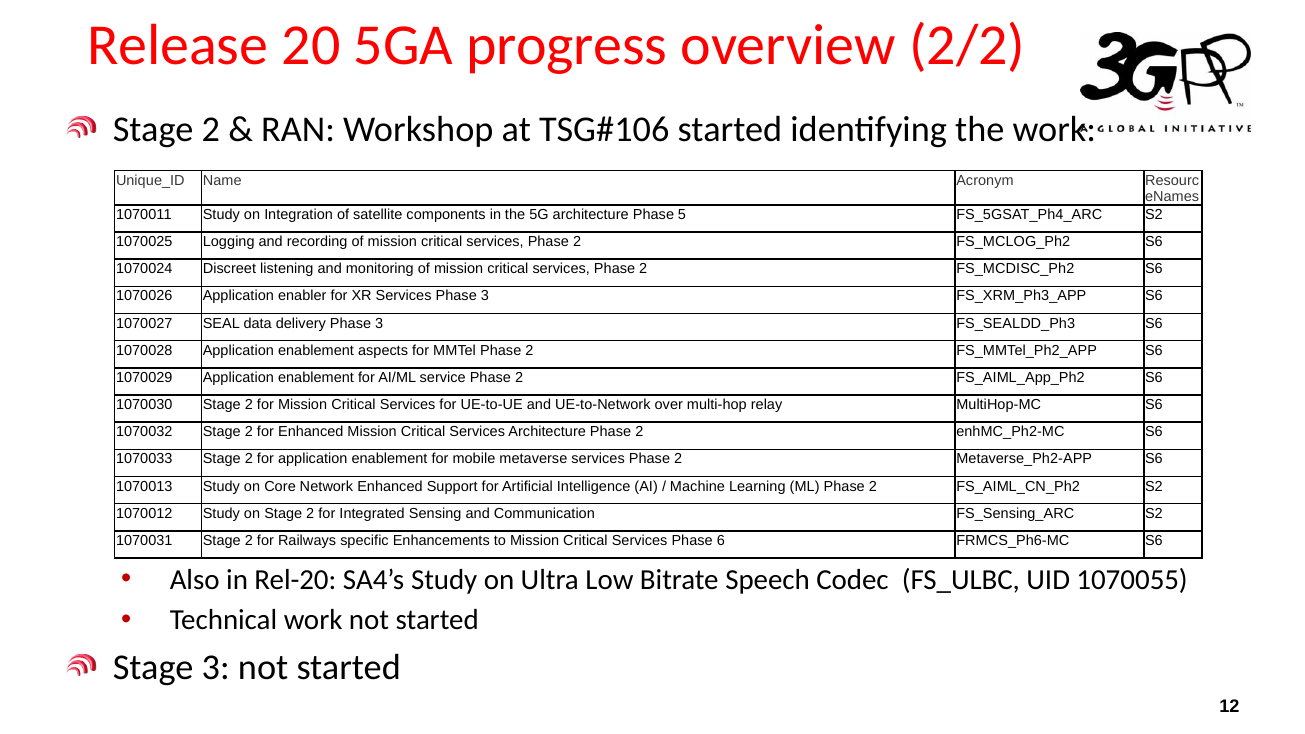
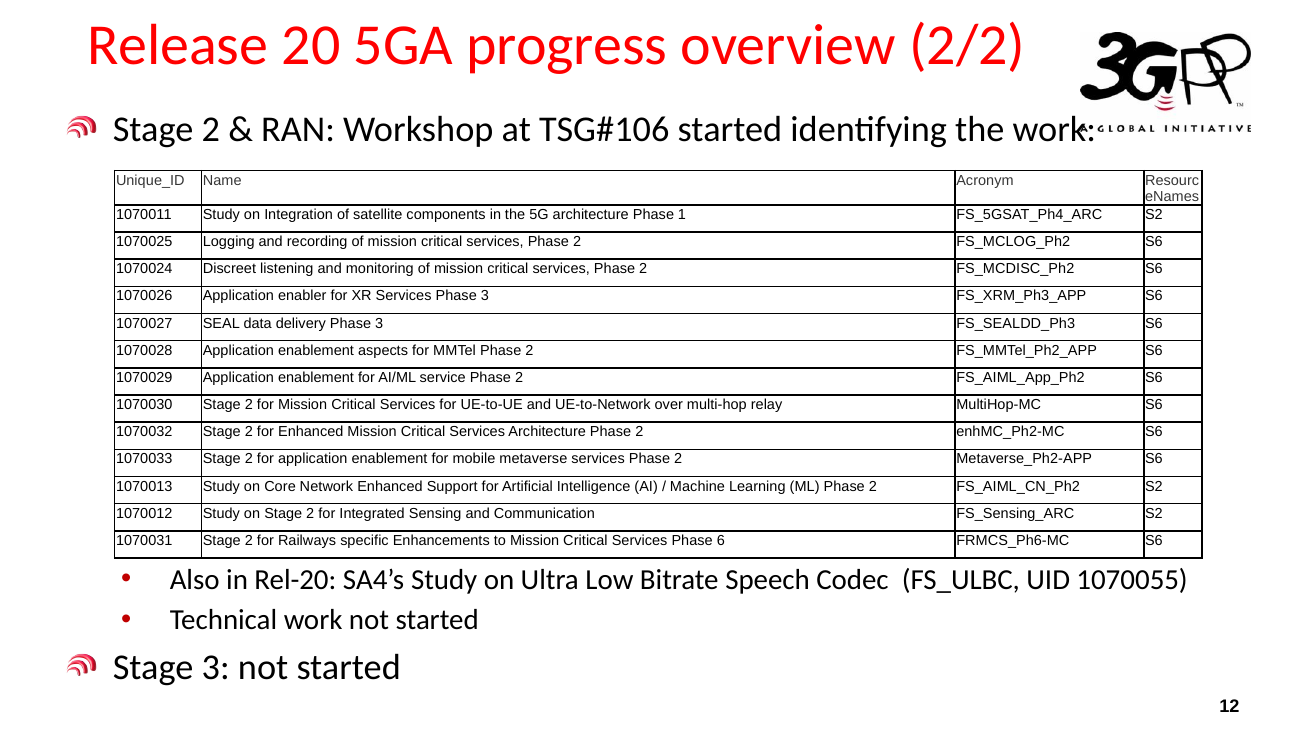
5: 5 -> 1 (682, 215)
